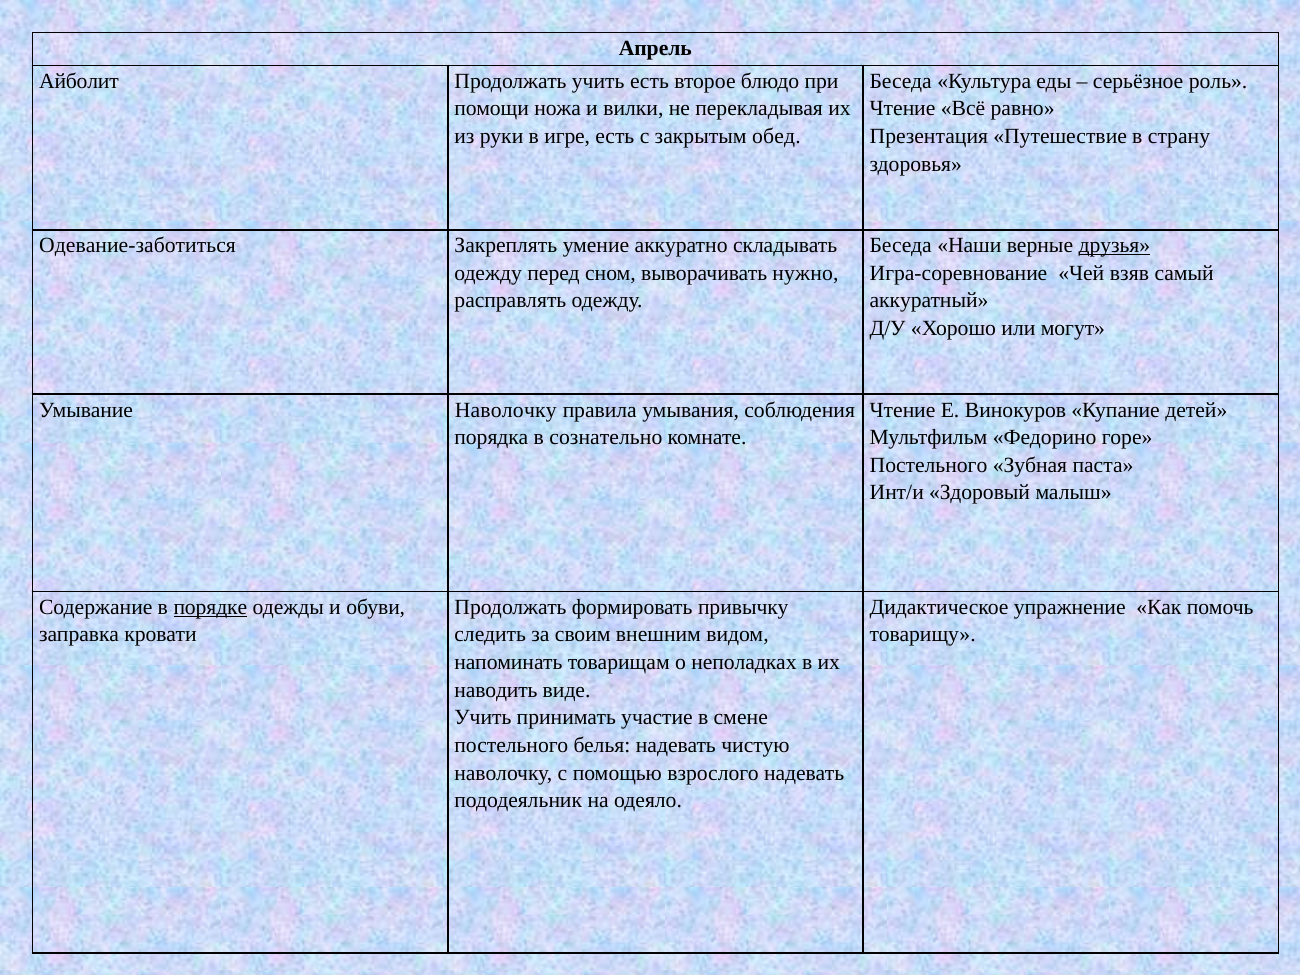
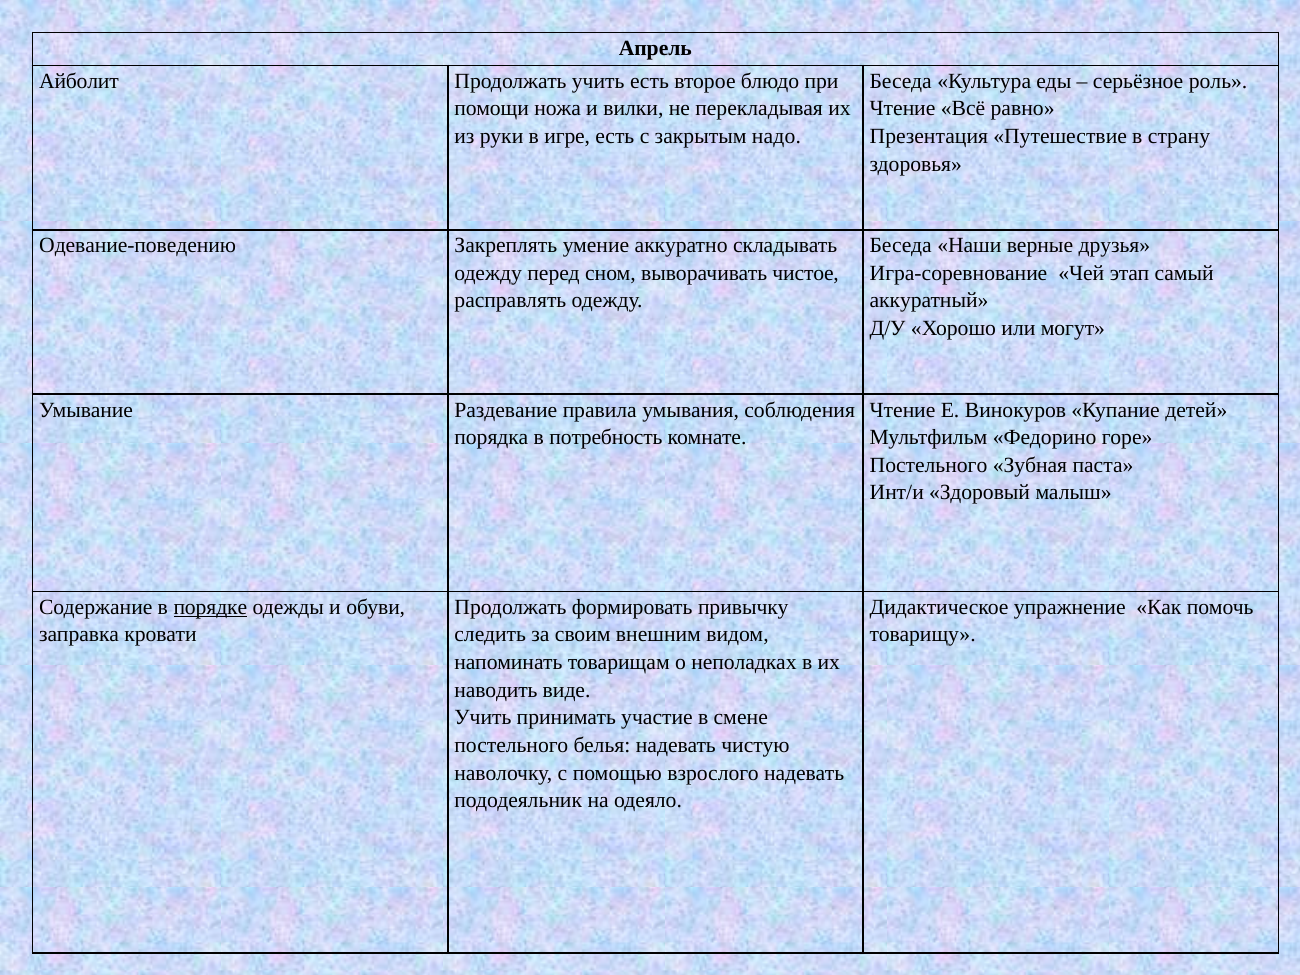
обед: обед -> надо (776, 136)
Одевание-заботиться: Одевание-заботиться -> Одевание-поведению (138, 245)
друзья underline: present -> none (1114, 245)
нужно: нужно -> чистое (806, 273)
взяв: взяв -> этап (1130, 273)
Умывание Наволочку: Наволочку -> Раздевание (506, 410)
сознательно: сознательно -> потребность (606, 438)
